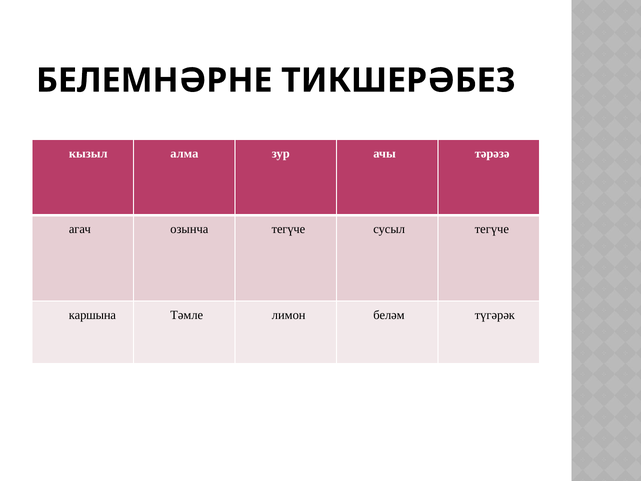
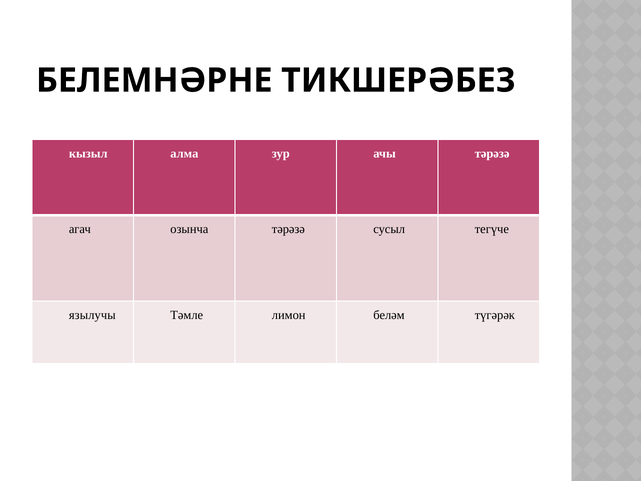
озынча тегүче: тегүче -> тәрәзә (288, 229)
каршына: каршына -> язылучы (92, 315)
